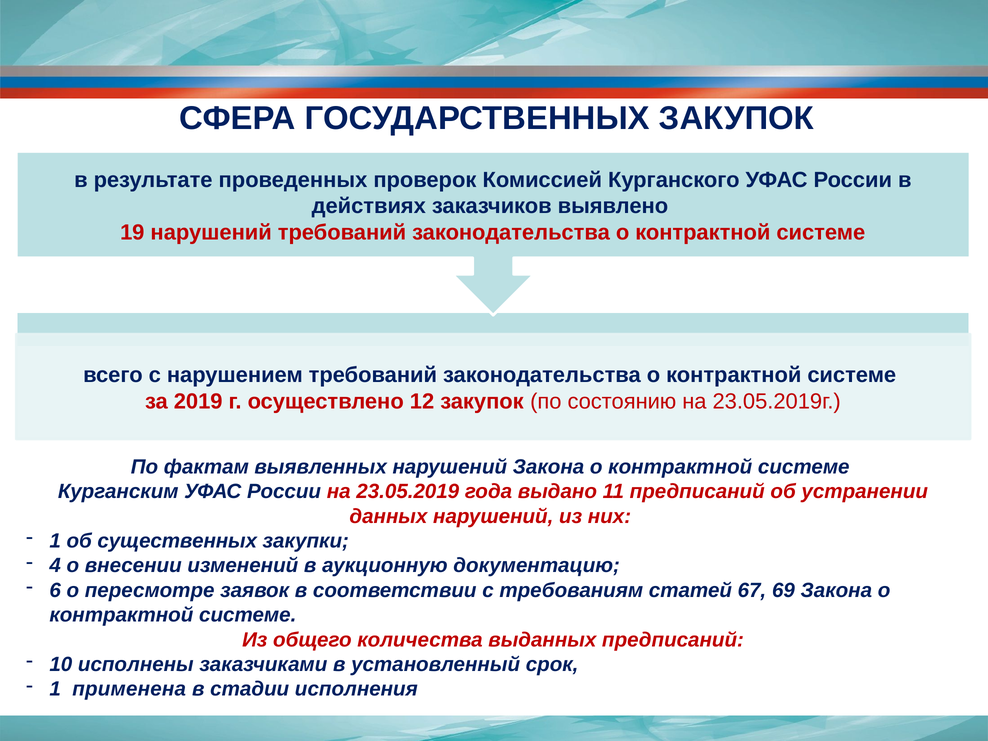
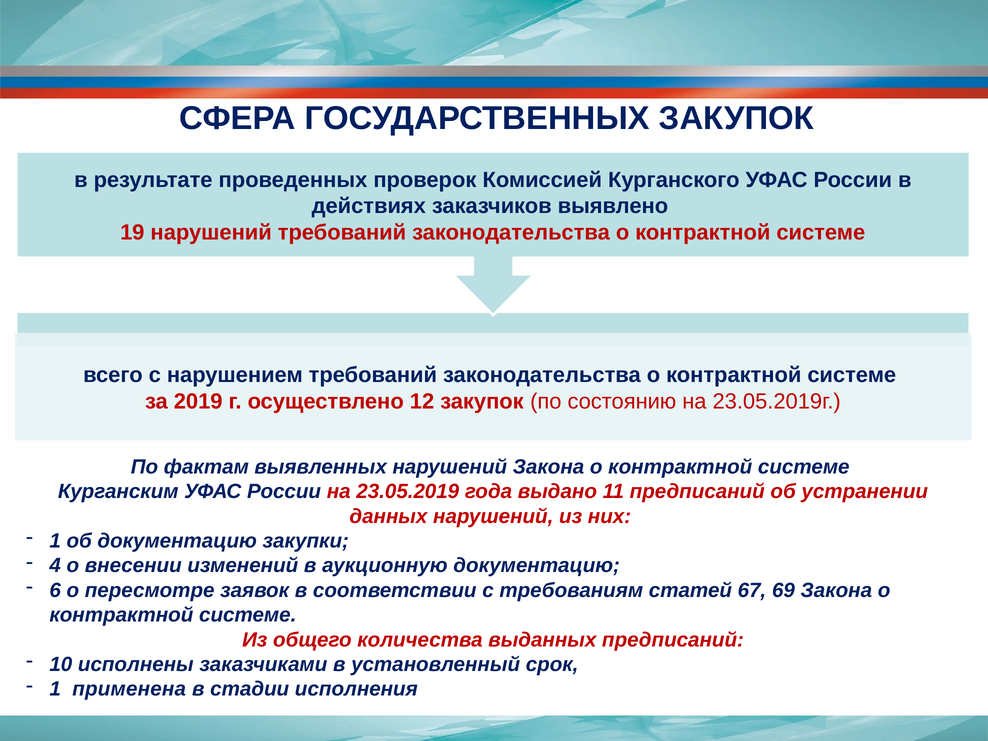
об существенных: существенных -> документацию (177, 541)
